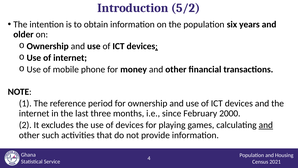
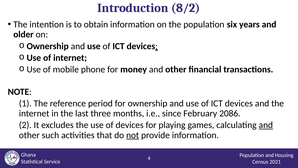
5/2: 5/2 -> 8/2 (186, 8)
2000: 2000 -> 2086 (230, 113)
not underline: none -> present (133, 135)
